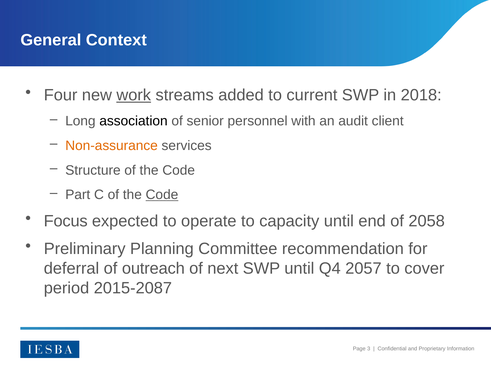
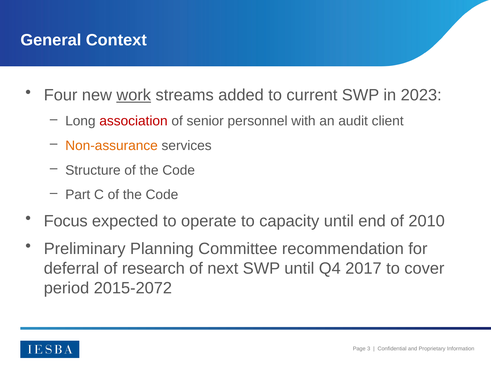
2018: 2018 -> 2023 (421, 95)
association colour: black -> red (133, 121)
Code underline: present -> none (162, 195)
2058: 2058 -> 2010 (427, 221)
outreach: outreach -> research (153, 269)
2057: 2057 -> 2017 (363, 269)
2015-2087: 2015-2087 -> 2015-2072 (133, 288)
